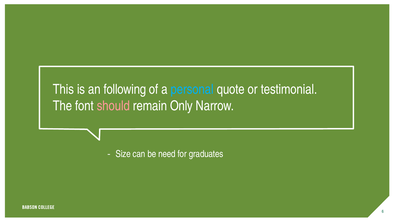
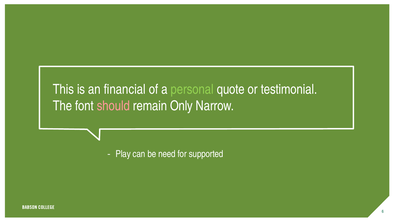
following: following -> financial (125, 89)
personal colour: light blue -> light green (192, 89)
Size: Size -> Play (123, 154)
graduates: graduates -> supported (206, 154)
